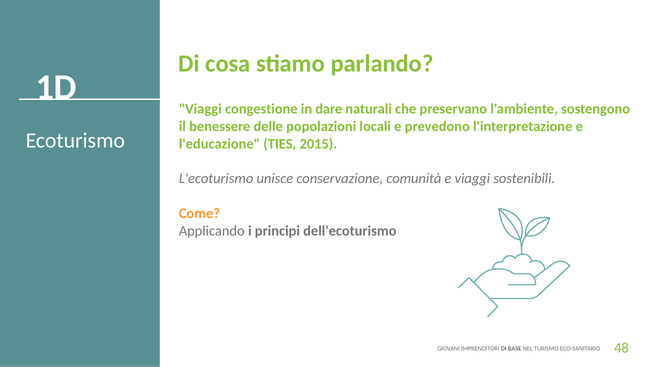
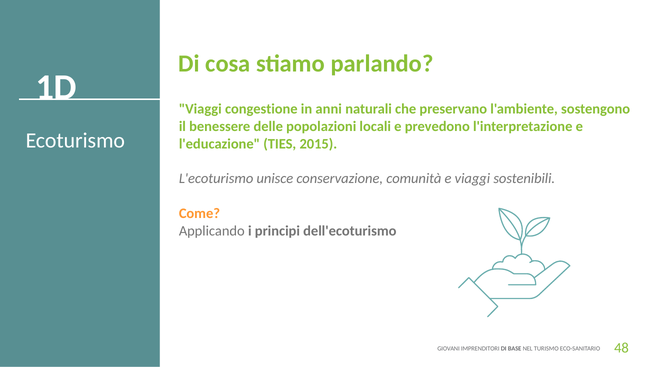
dare: dare -> anni (329, 109)
